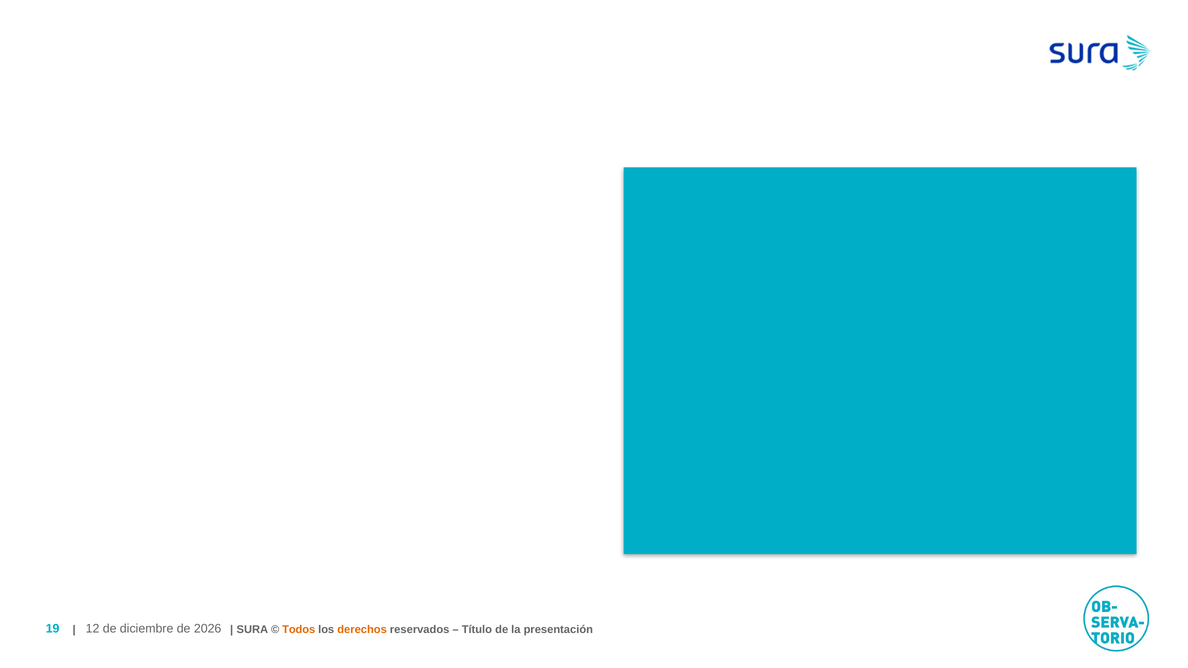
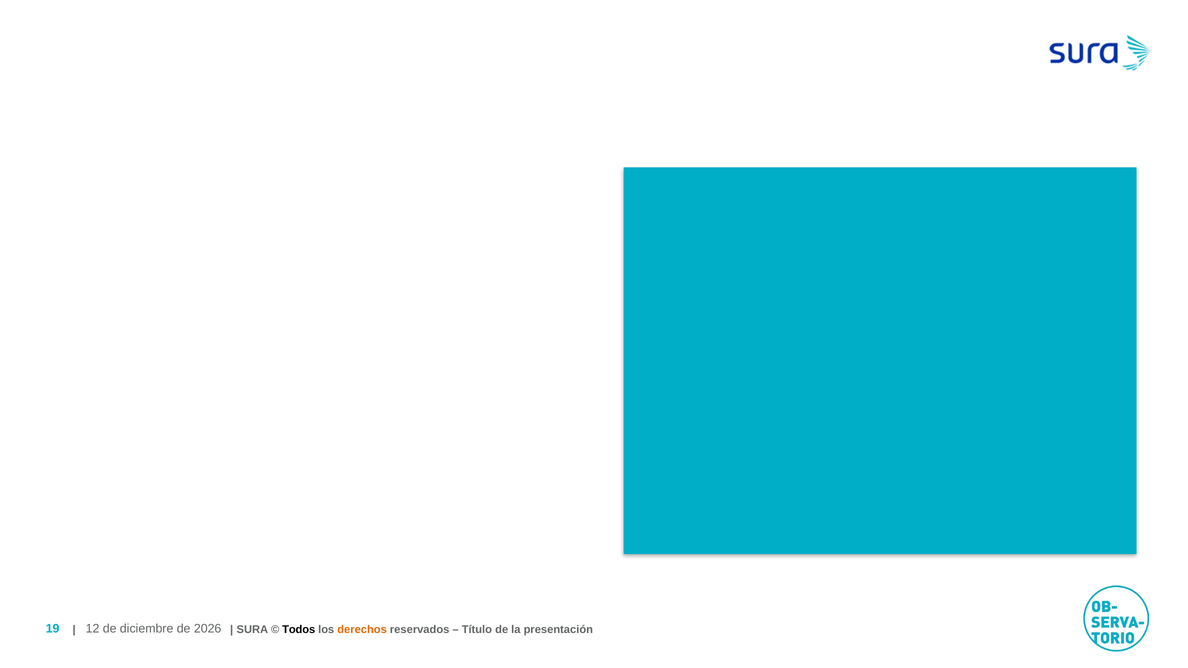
Todos colour: orange -> black (299, 630)
